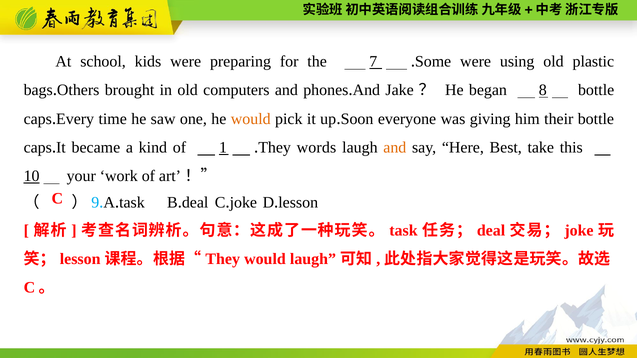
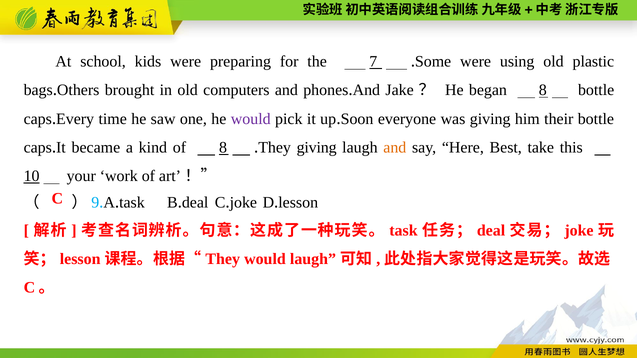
would colour: orange -> purple (251, 119)
of 1: 1 -> 8 (223, 148)
words: words -> giving (317, 148)
